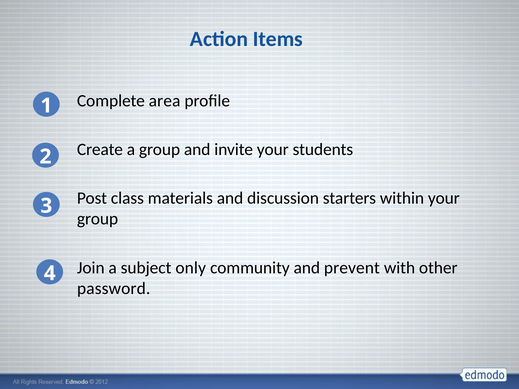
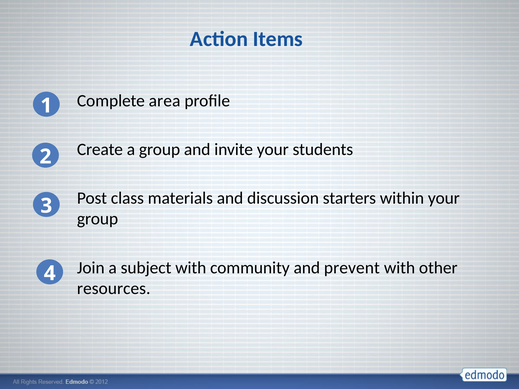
subject only: only -> with (191, 268)
password: password -> resources (114, 289)
